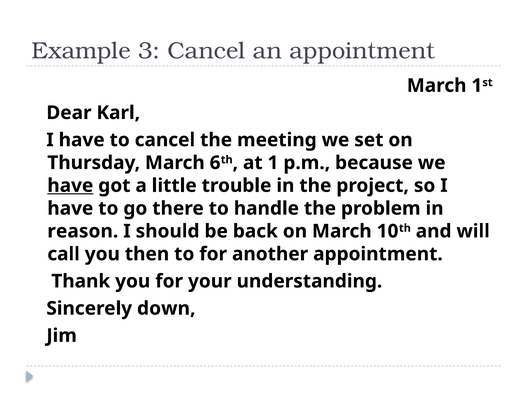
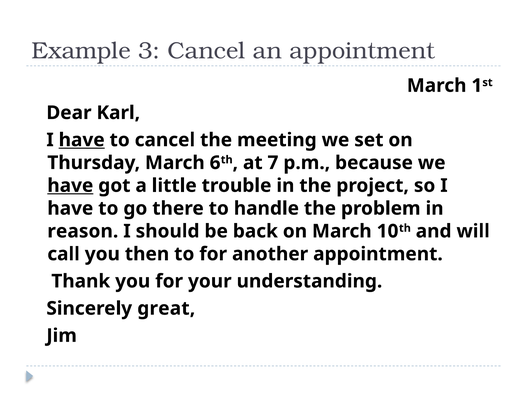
have underline: none -> present (82, 140)
at 1: 1 -> 7 (273, 163)
down: down -> great (166, 309)
